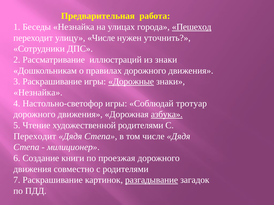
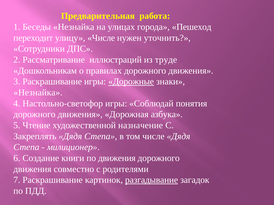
Пешеход underline: present -> none (192, 27)
из знаки: знаки -> труде (166, 60)
тротуар: тротуар -> понятия (191, 104)
азбука underline: present -> none (167, 115)
художественной родителями: родителями -> назначение (141, 126)
Переходит: Переходит -> Закреплять (35, 137)
по проезжая: проезжая -> движения (117, 159)
